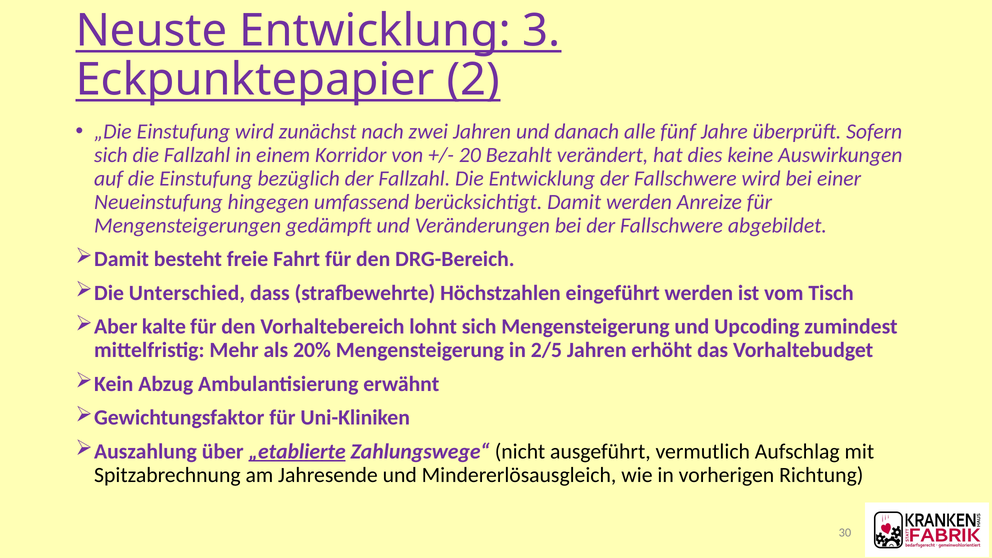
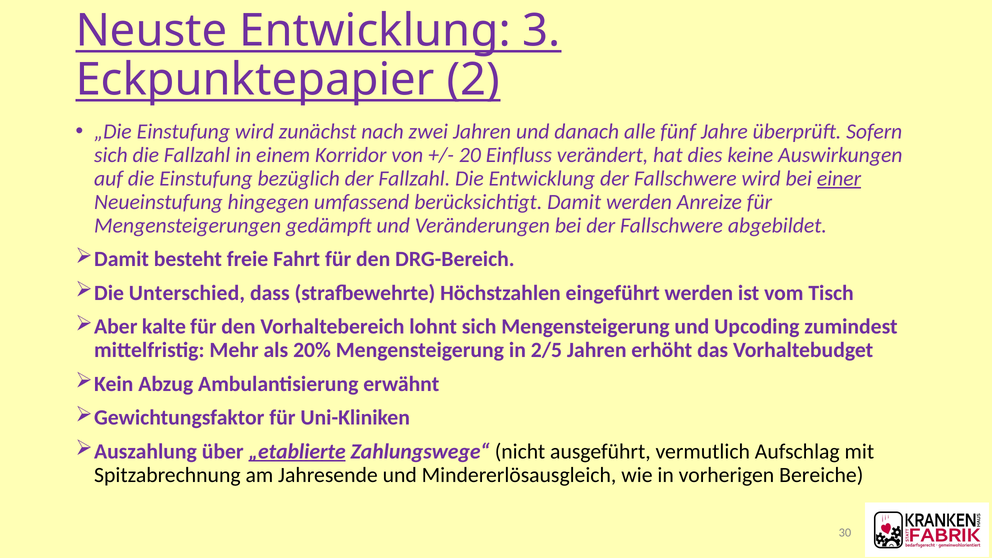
Bezahlt: Bezahlt -> Einfluss (519, 155)
einer underline: none -> present (839, 178)
Richtung: Richtung -> Bereiche (821, 475)
